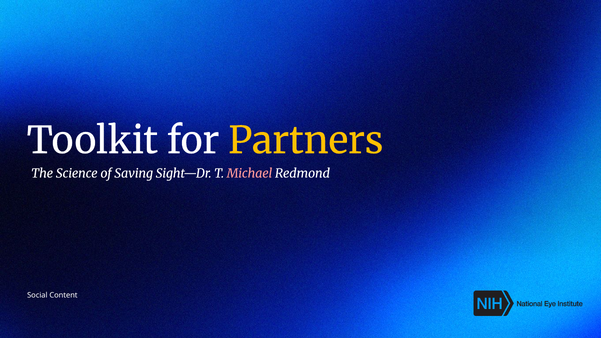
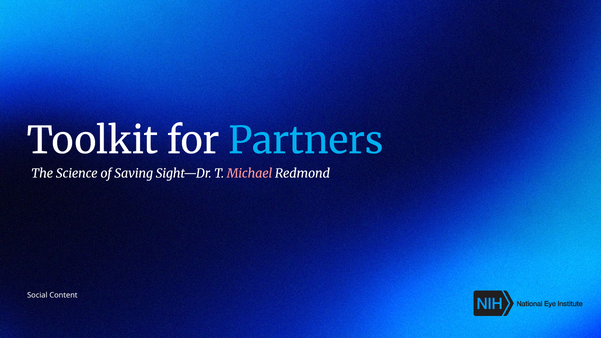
Partners colour: yellow -> light blue (306, 141)
